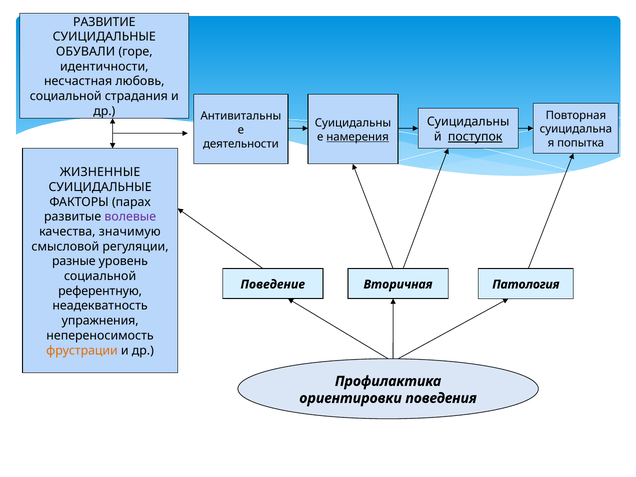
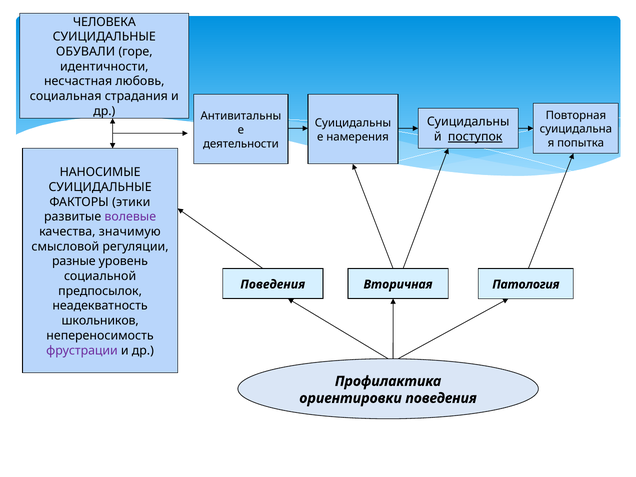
РАЗВИТИЕ: РАЗВИТИЕ -> ЧЕЛОВЕКА (104, 22)
социальной: социальной -> социальная (66, 96)
намерения underline: present -> none (358, 137)
ЖИЗНЕННЫЕ: ЖИЗНЕННЫЕ -> НАНОСИМЫЕ (100, 172)
парах: парах -> этики (131, 202)
Поведение: Поведение -> Поведения (273, 284)
референтную: референтную -> предпосылок (100, 291)
упражнения: упражнения -> школьников (100, 321)
фрустрации colour: orange -> purple (82, 350)
